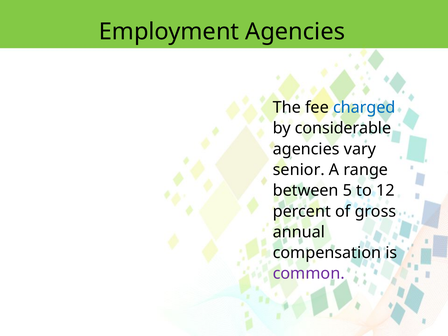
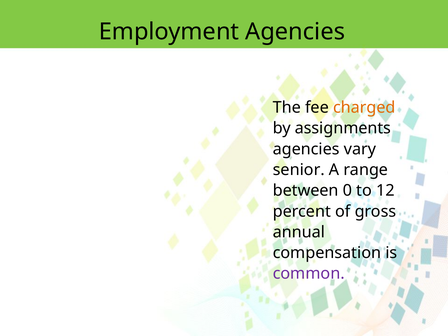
charged colour: blue -> orange (364, 108)
considerable: considerable -> assignments (343, 128)
5: 5 -> 0 (348, 191)
